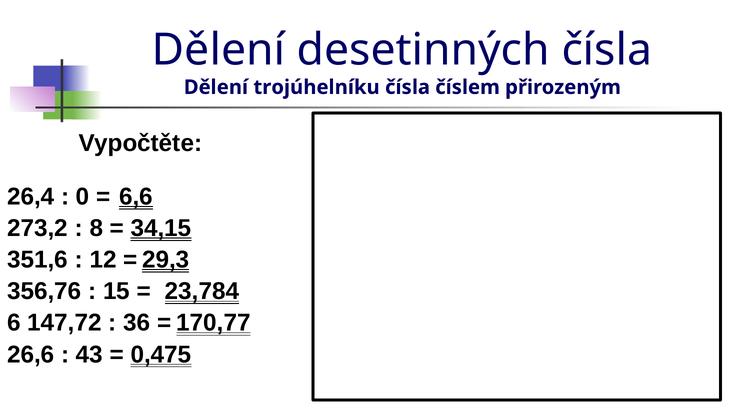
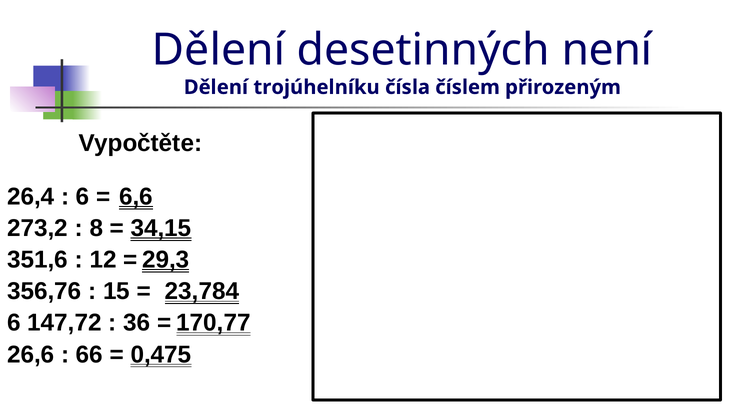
desetinných čísla: čísla -> není (607, 50)
0: 0 -> 6 (83, 197)
43: 43 -> 66 (89, 355)
